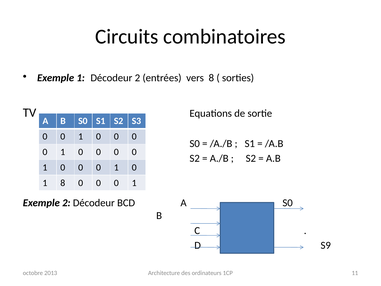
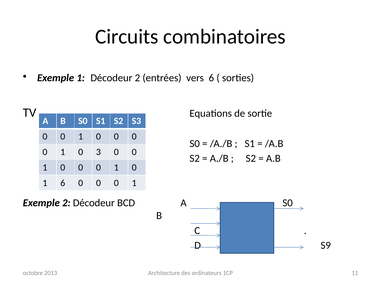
vers 8: 8 -> 6 (211, 78)
0: 0 -> 3 (98, 152)
1 8: 8 -> 6 (63, 183)
